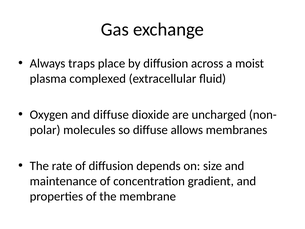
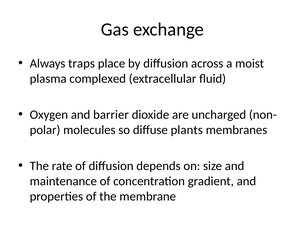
and diffuse: diffuse -> barrier (111, 115)
allows: allows -> plants (187, 130)
